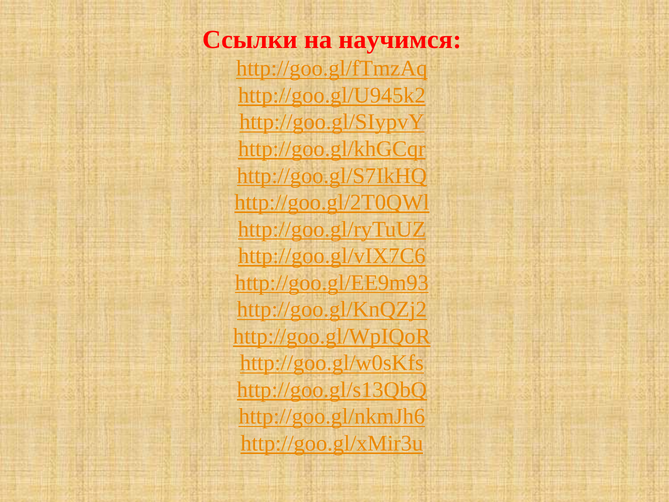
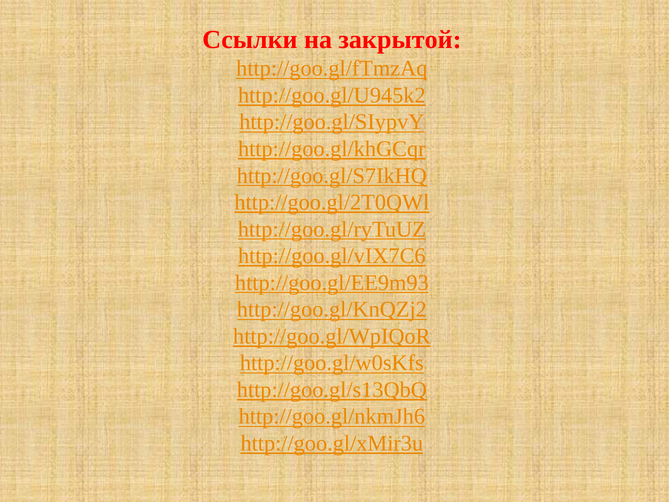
научимся: научимся -> закрытой (400, 40)
